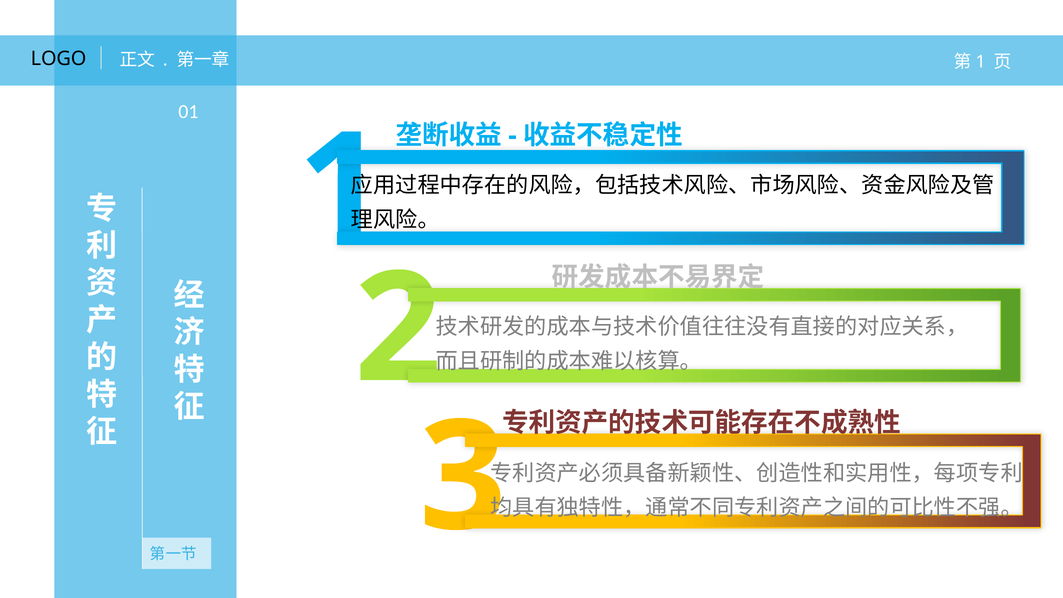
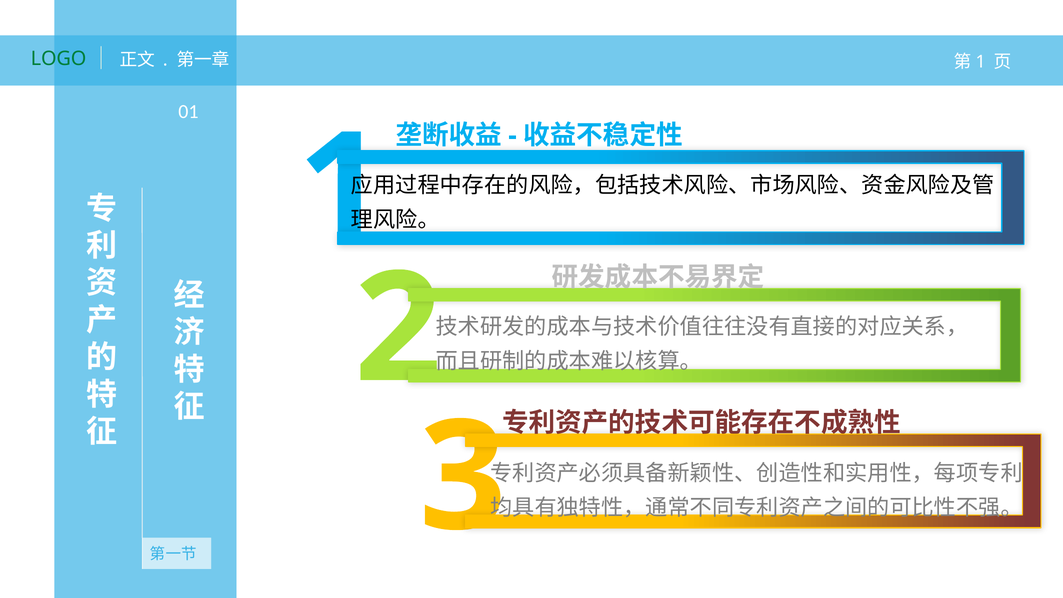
LOGO colour: black -> green (59, 59)
